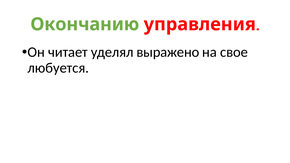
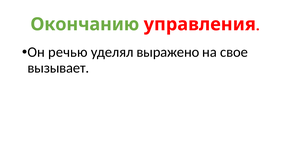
читает: читает -> речью (68, 52)
любуется: любуется -> вызывает (58, 68)
